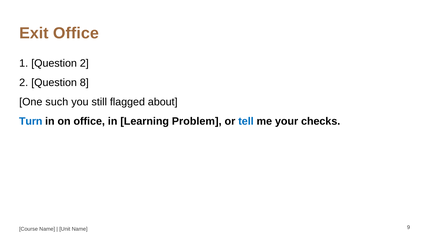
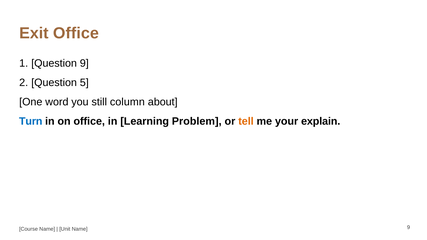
Question 2: 2 -> 9 (84, 63)
8: 8 -> 5 (84, 83)
such: such -> word (57, 102)
flagged: flagged -> column (127, 102)
tell colour: blue -> orange (246, 121)
checks: checks -> explain (321, 121)
